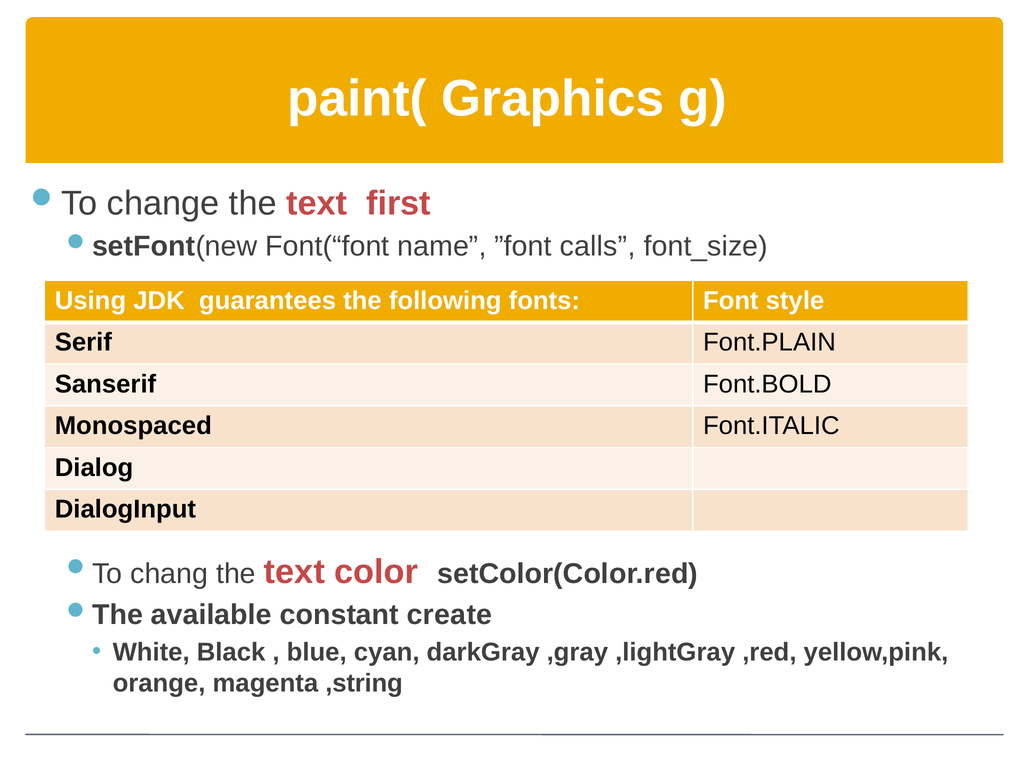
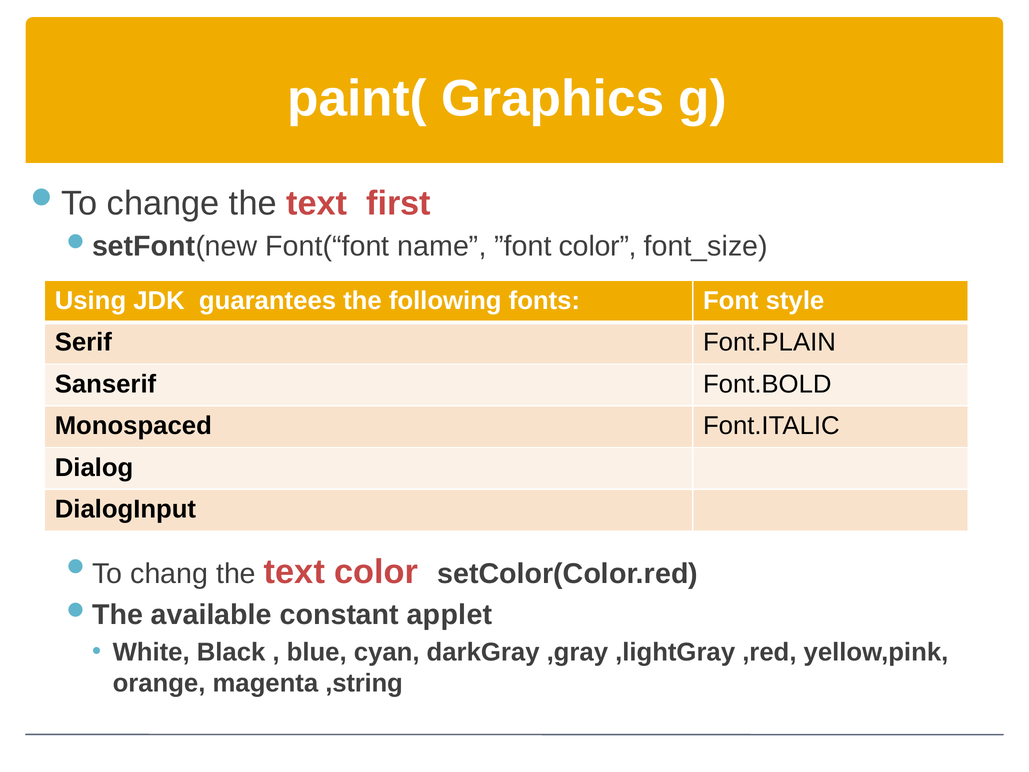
”font calls: calls -> color (598, 246)
create: create -> applet (450, 615)
